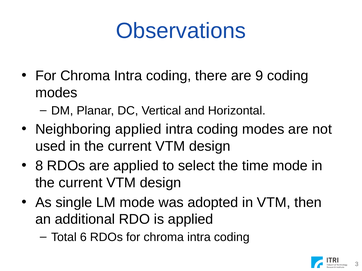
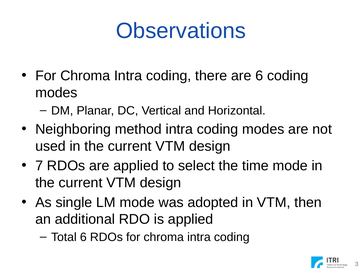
are 9: 9 -> 6 (259, 76)
Neighboring applied: applied -> method (138, 130)
8: 8 -> 7 (39, 166)
